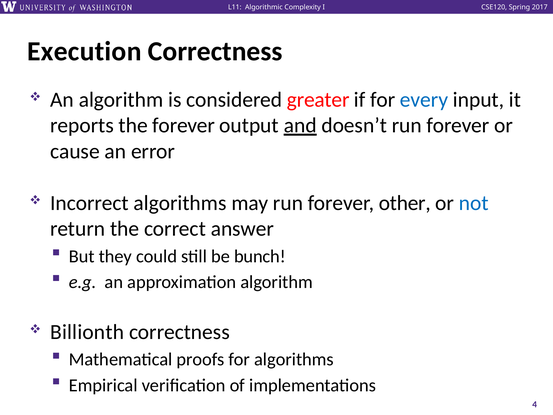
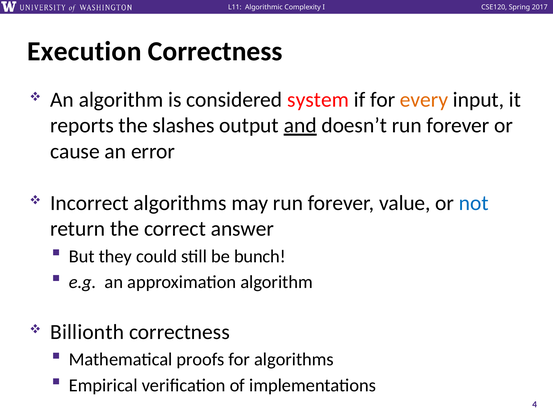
greater: greater -> system (318, 100)
every colour: blue -> orange (424, 100)
the forever: forever -> slashes (184, 125)
other: other -> value (405, 203)
